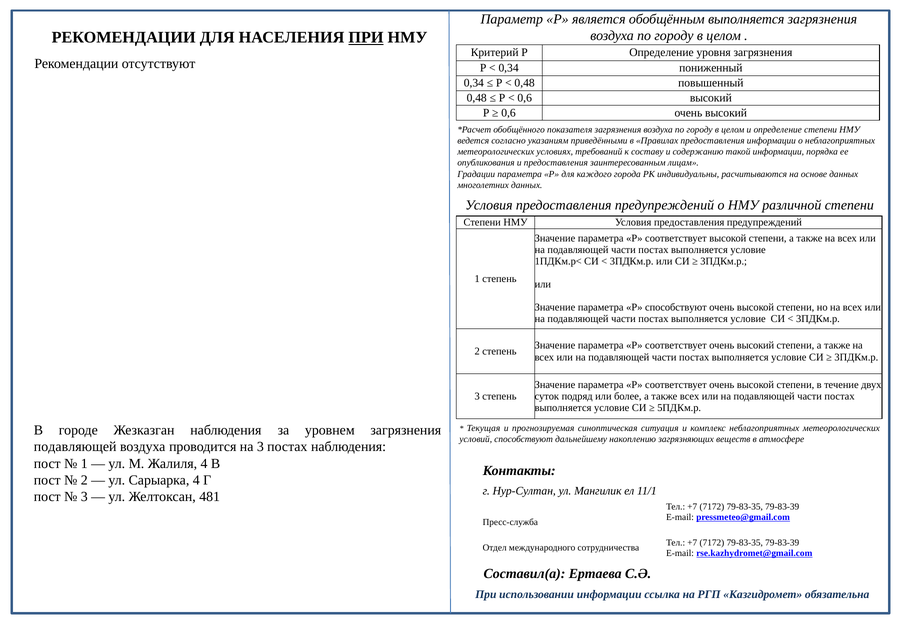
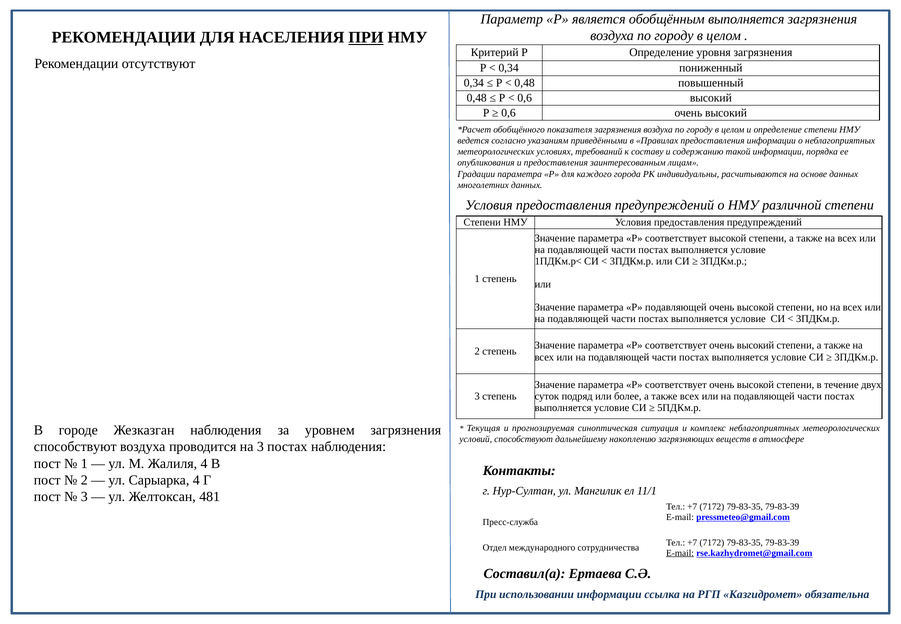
Р способствуют: способствуют -> подавляющей (676, 307)
подавляющей: подавляющей -> способствуют (75, 447)
E-mail underline: none -> present (680, 553)
